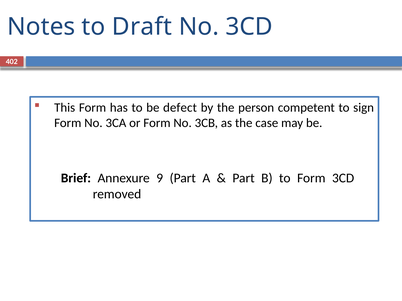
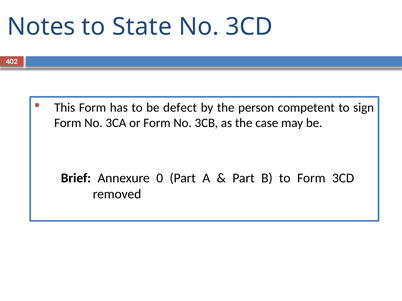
Draft: Draft -> State (142, 27)
9: 9 -> 0 (160, 178)
